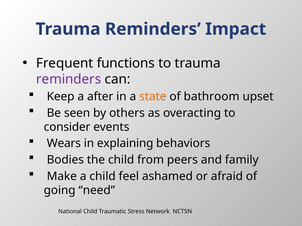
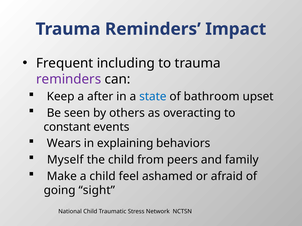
functions: functions -> including (126, 63)
state colour: orange -> blue (153, 97)
consider: consider -> constant (67, 127)
Bodies: Bodies -> Myself (65, 160)
need: need -> sight (97, 191)
